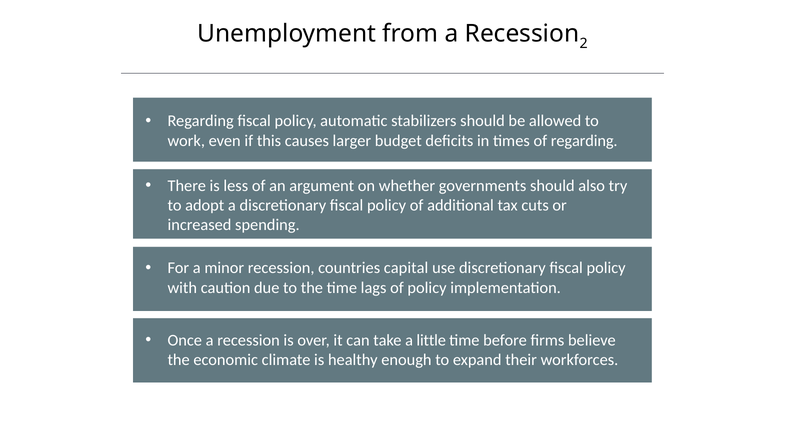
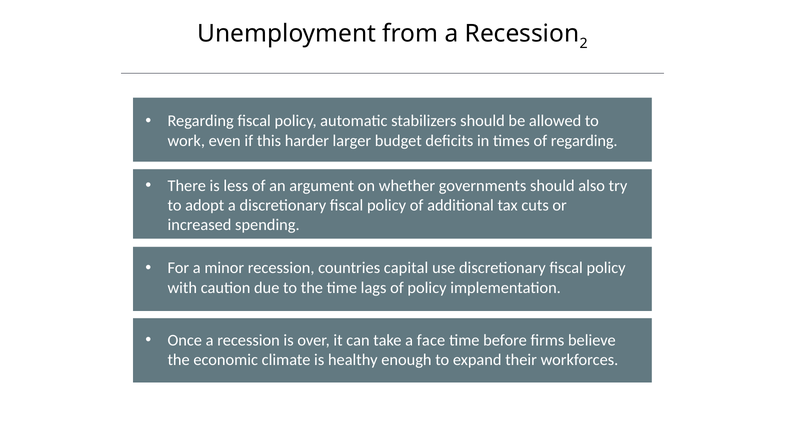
causes: causes -> harder (307, 141)
little: little -> face (431, 340)
